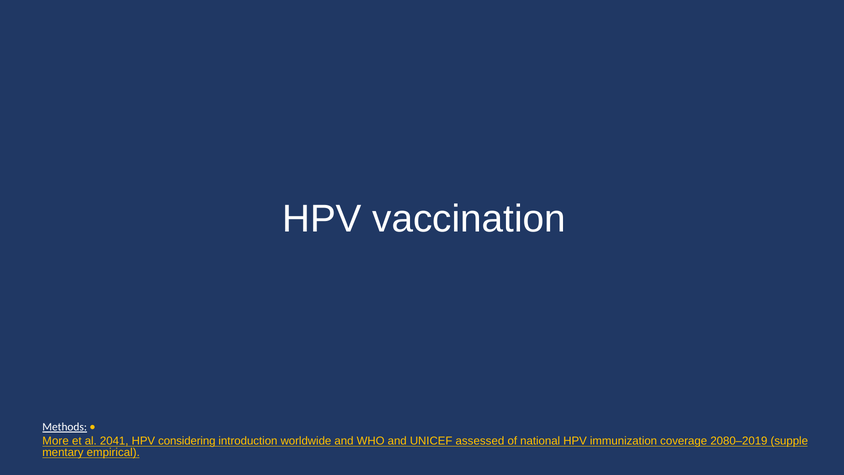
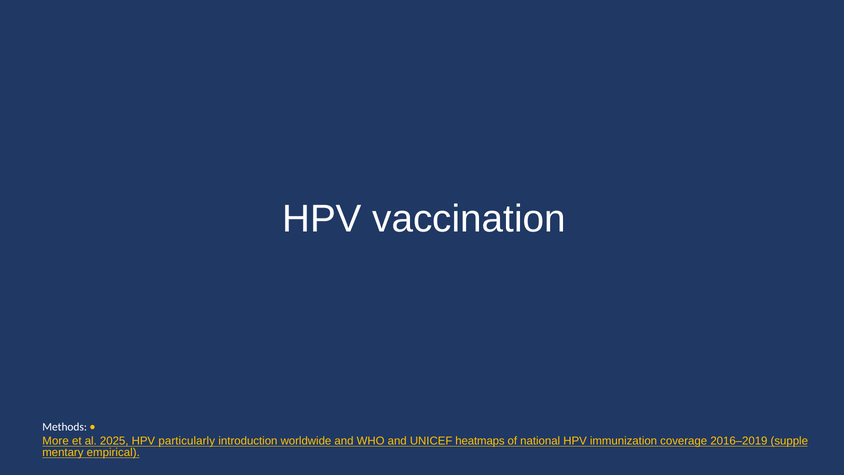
Methods underline: present -> none (65, 427)
2041: 2041 -> 2025 (114, 441)
considering: considering -> particularly (187, 441)
assessed: assessed -> heatmaps (480, 441)
2080–2019: 2080–2019 -> 2016–2019 (739, 441)
